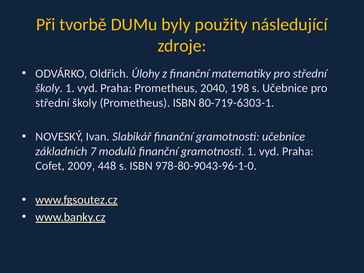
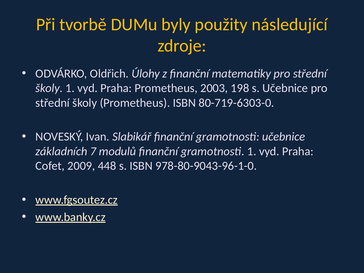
2040: 2040 -> 2003 (214, 88)
80-719-6303-1: 80-719-6303-1 -> 80-719-6303-0 (236, 103)
